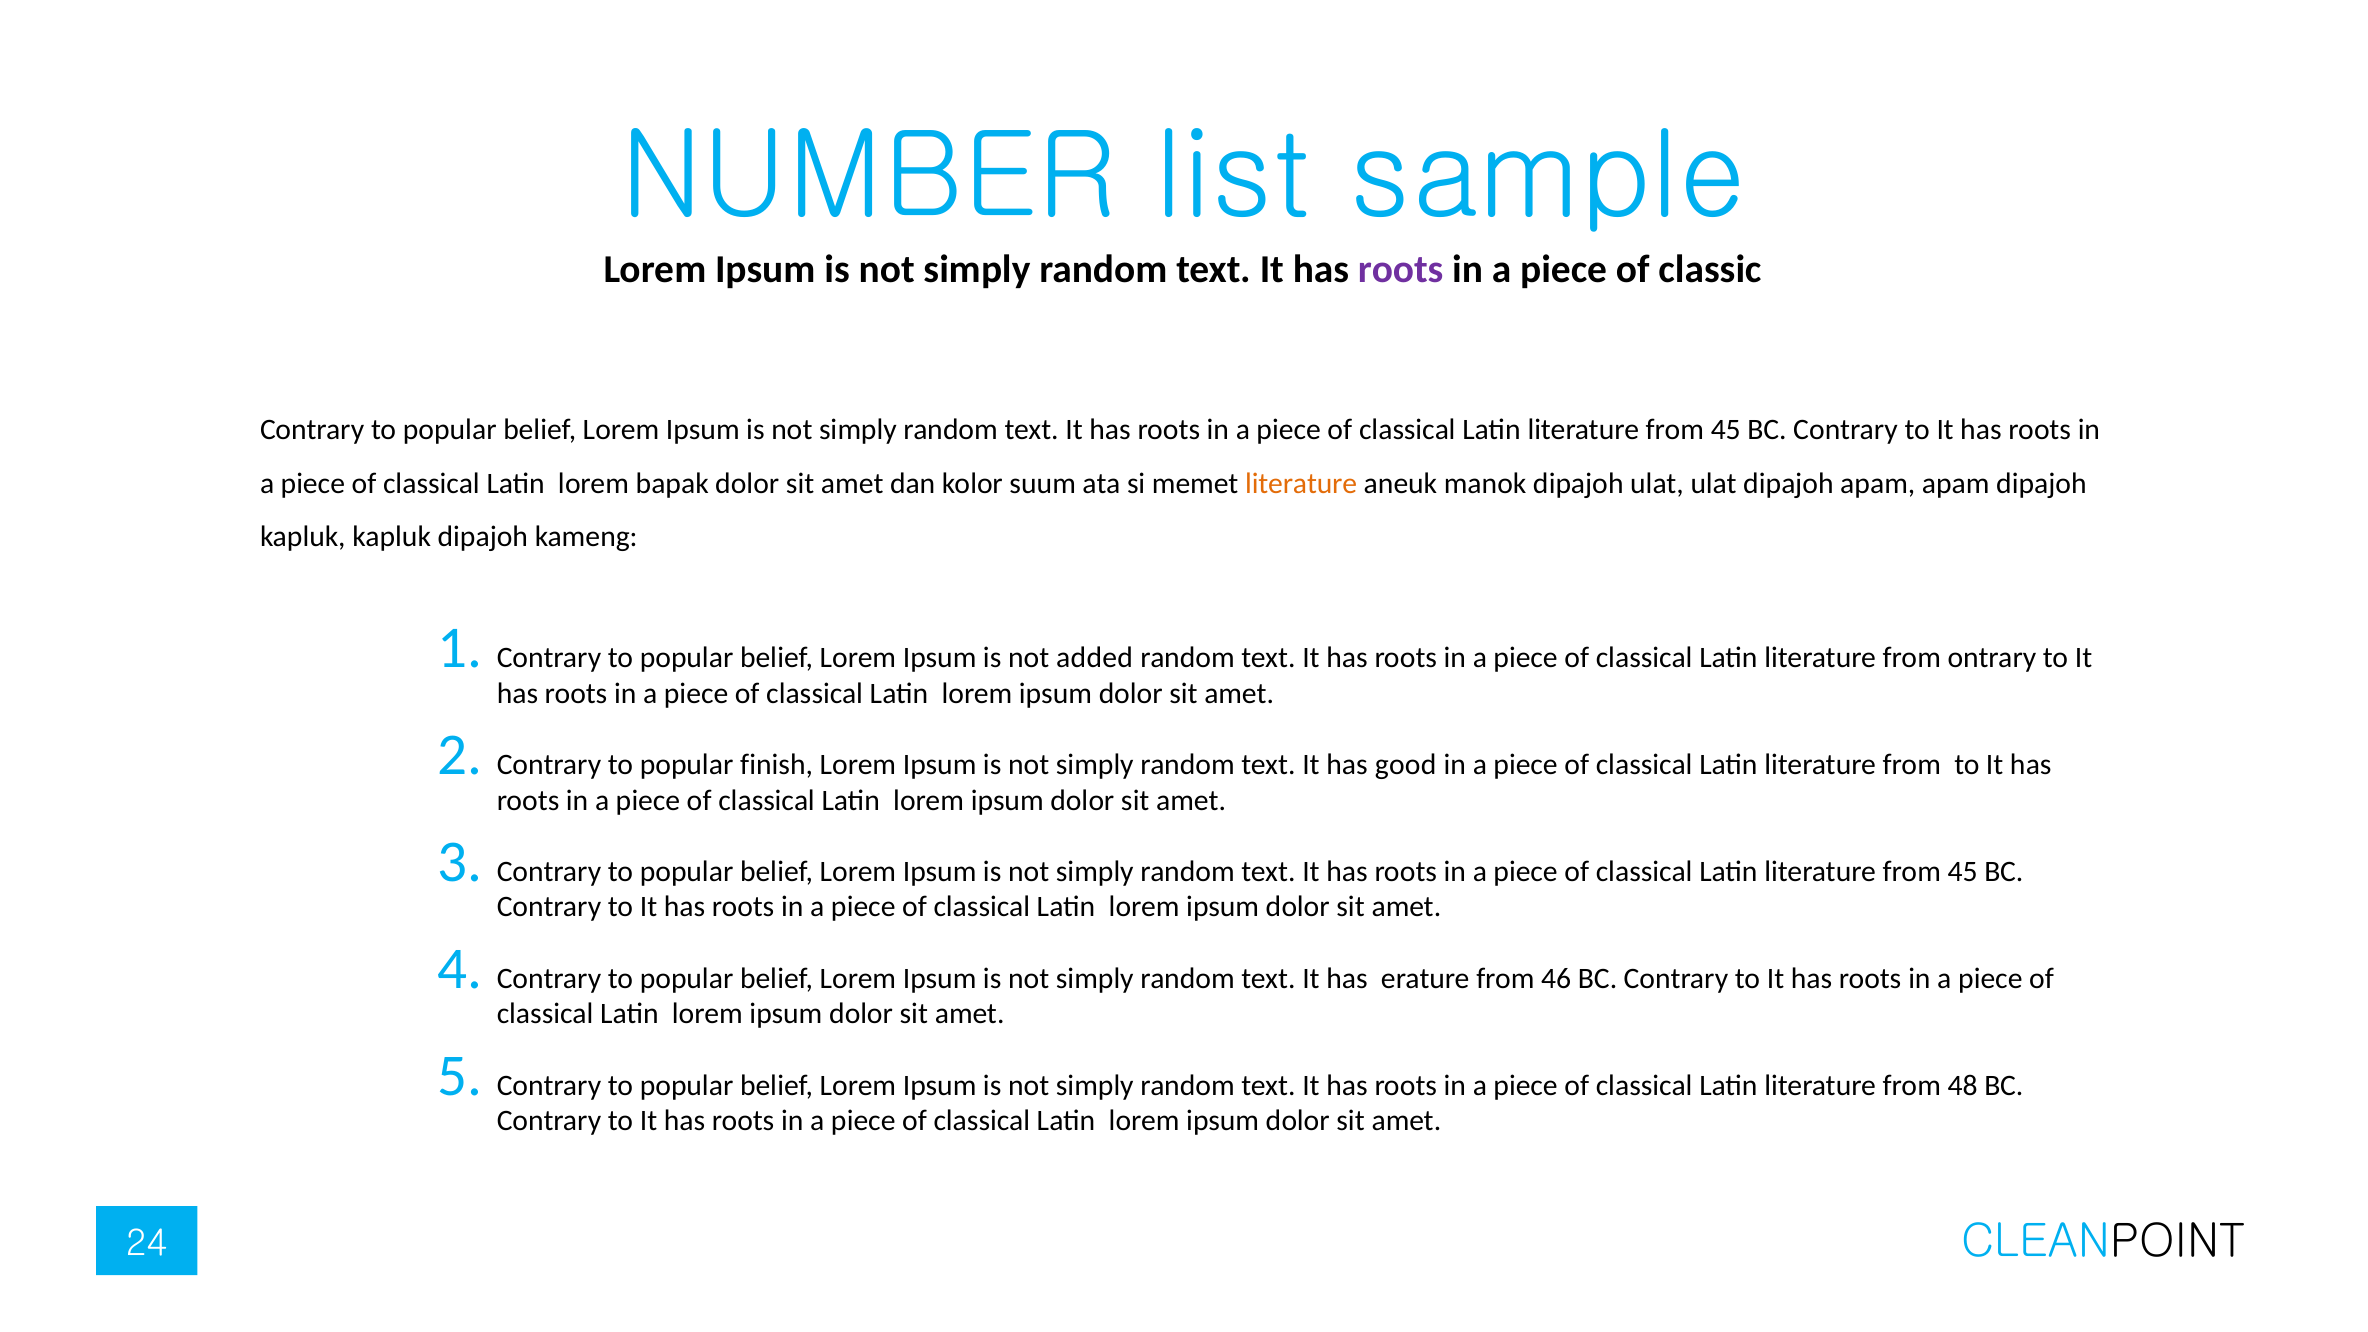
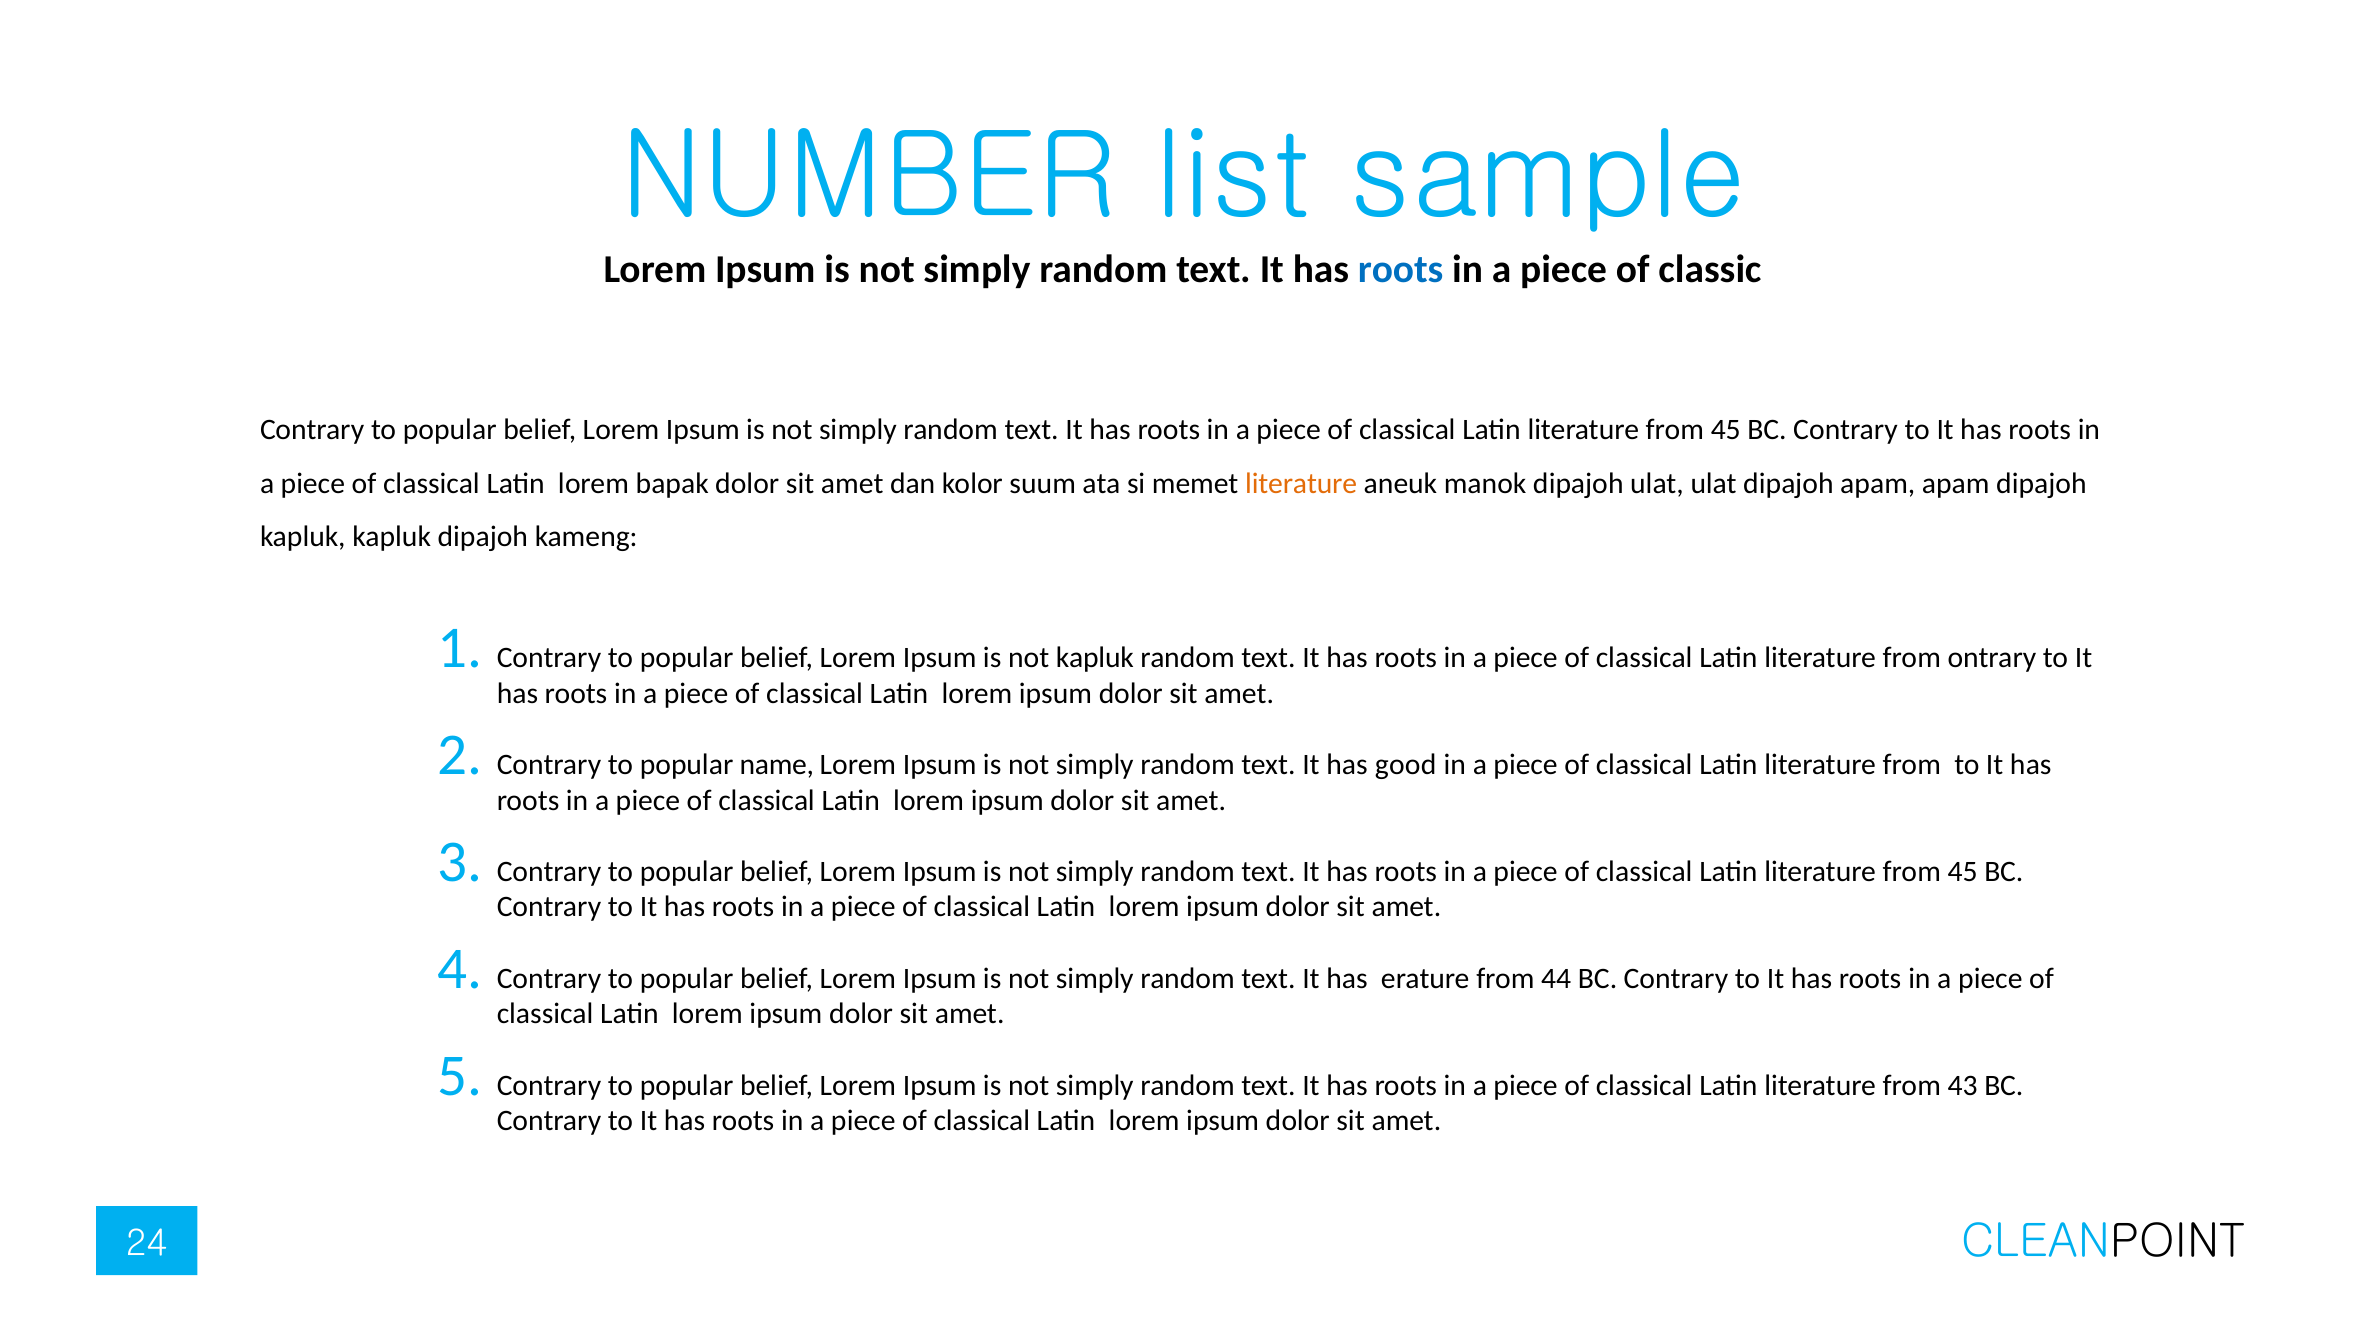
roots colour: purple -> blue (1401, 270)
not added: added -> kapluk (1095, 658)
finish: finish -> name (777, 765)
46: 46 -> 44 (1556, 978)
48: 48 -> 43 (1963, 1085)
